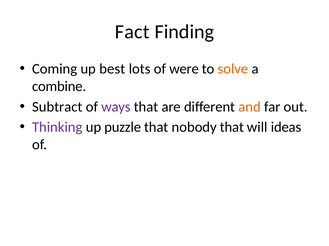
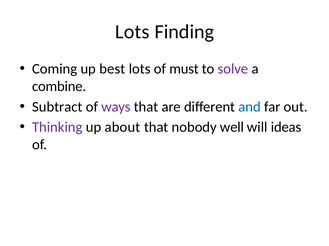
Fact: Fact -> Lots (132, 32)
were: were -> must (184, 69)
solve colour: orange -> purple (233, 69)
and colour: orange -> blue (250, 107)
puzzle: puzzle -> about (123, 128)
nobody that: that -> well (232, 128)
